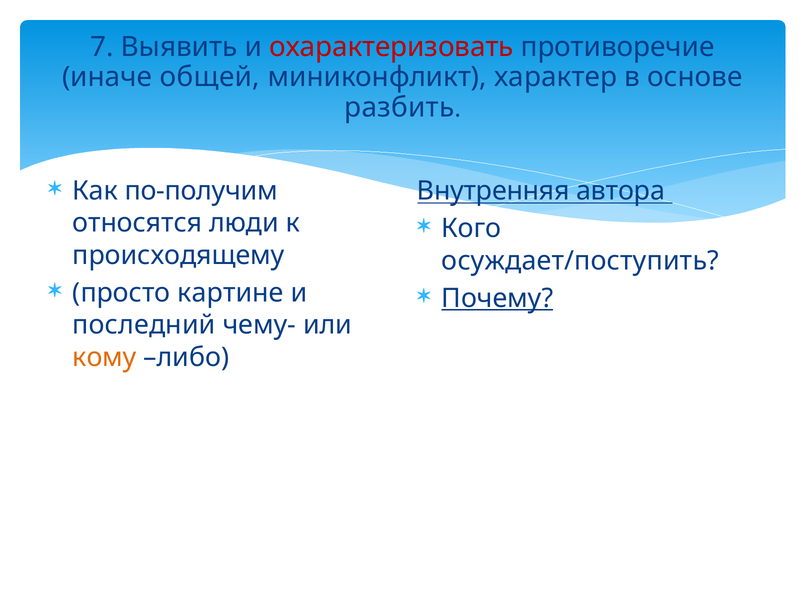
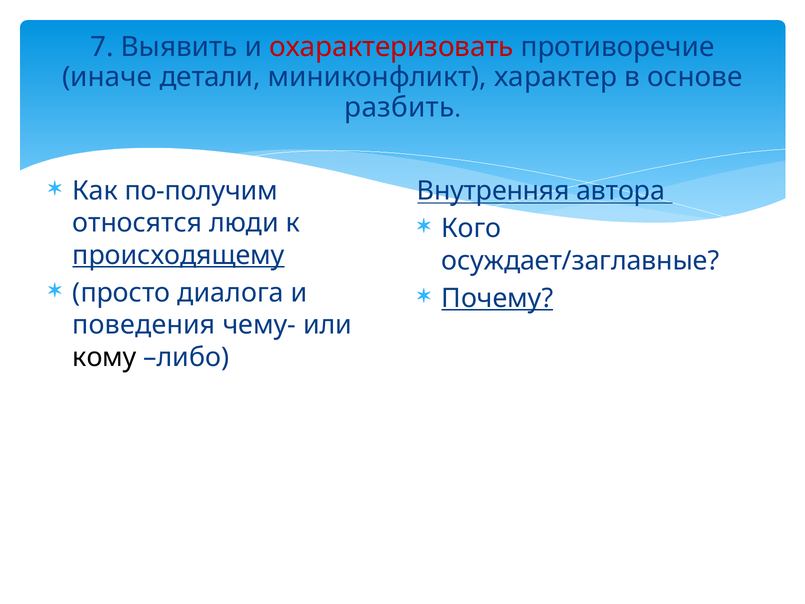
общей: общей -> детали (210, 77)
происходящему underline: none -> present (179, 255)
осуждает/поступить: осуждает/поступить -> осуждает/заглавные (580, 261)
картине: картине -> диалога (231, 293)
последний: последний -> поведения (144, 325)
кому colour: orange -> black (104, 357)
